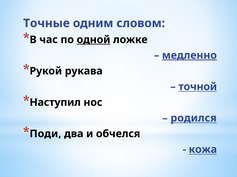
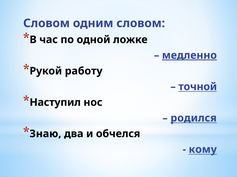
Точные: Точные -> Словом (46, 23)
одной underline: present -> none (94, 40)
рукава: рукава -> работу (84, 71)
Поди: Поди -> Знаю (45, 134)
кожа: кожа -> кому (203, 150)
